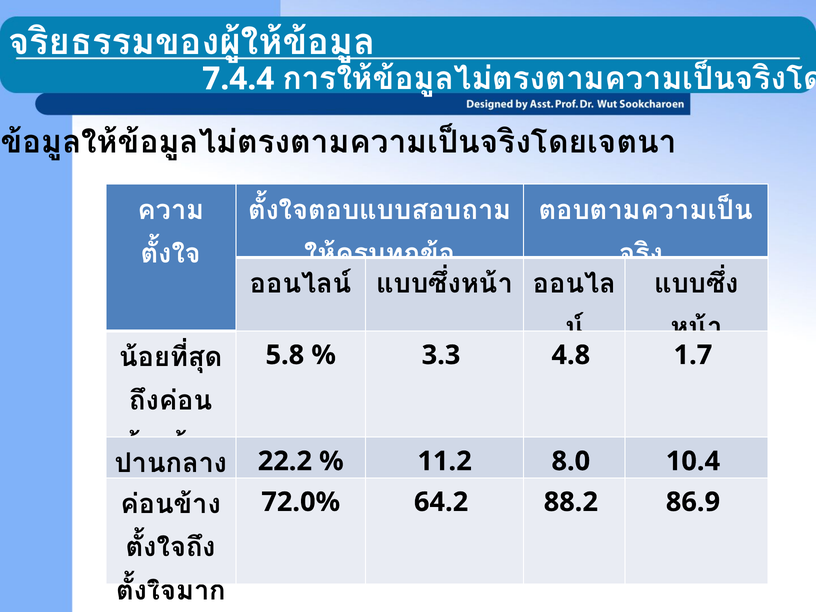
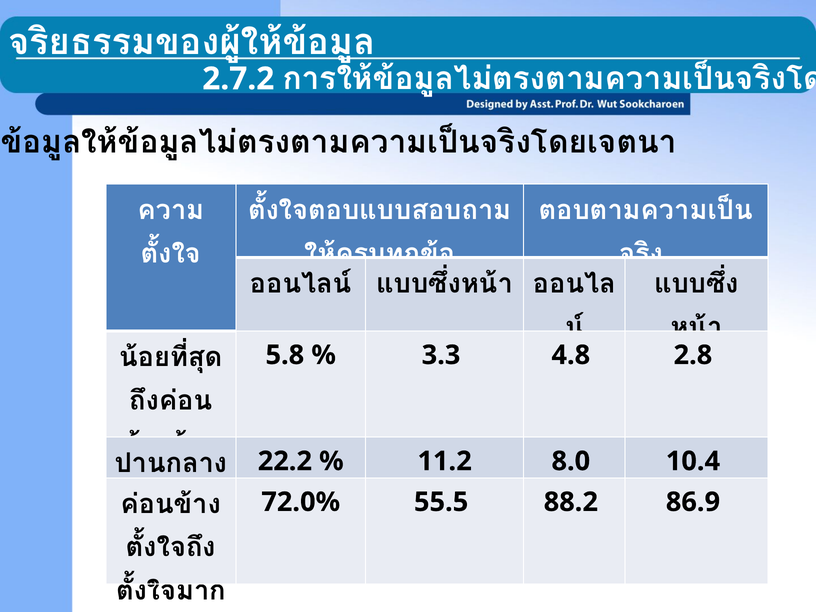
7.4.4: 7.4.4 -> 2.7.2 (238, 79)
1.7: 1.7 -> 2.8 (693, 355)
64.2: 64.2 -> 55.5 (441, 502)
